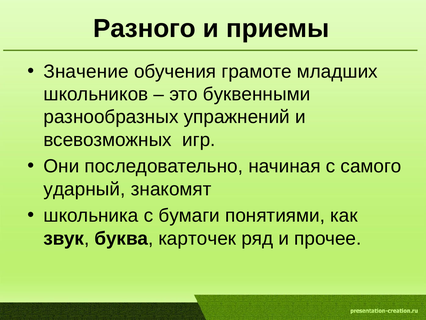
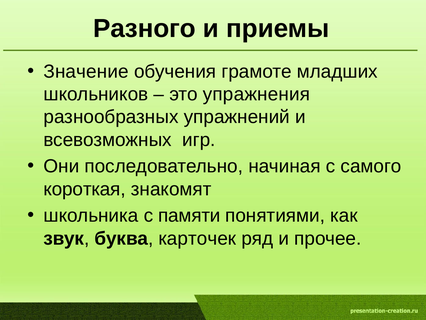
буквенными: буквенными -> упражнения (257, 94)
ударный: ударный -> короткая (85, 189)
бумаги: бумаги -> памяти (189, 215)
